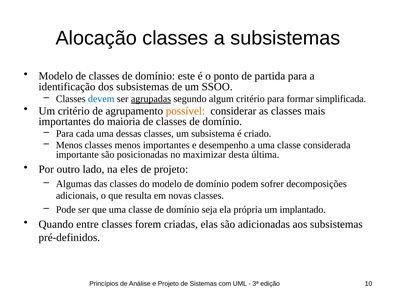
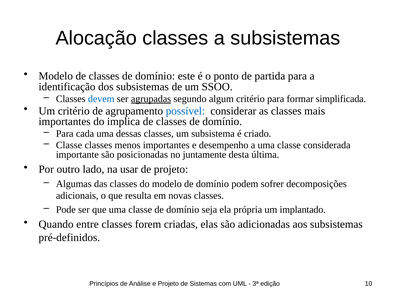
possível colour: orange -> blue (185, 111)
maioria: maioria -> implica (124, 121)
Menos: Menos -> Classe (69, 145)
maximizar: maximizar -> juntamente (204, 155)
eles: eles -> usar (129, 169)
